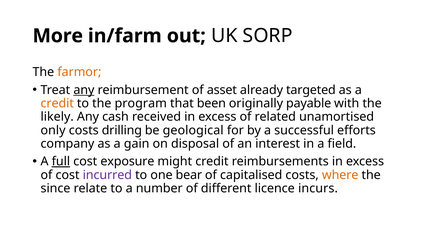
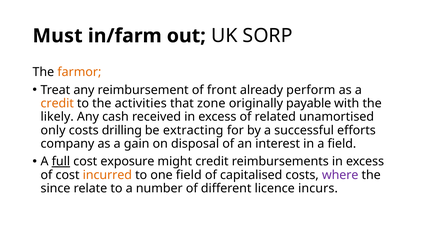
More: More -> Must (58, 36)
any underline: present -> none (84, 90)
asset: asset -> front (222, 90)
targeted: targeted -> perform (311, 90)
program: program -> activities (141, 103)
been: been -> zone (211, 103)
geological: geological -> extracting (193, 130)
incurred colour: purple -> orange (107, 175)
one bear: bear -> field (189, 175)
where colour: orange -> purple (340, 175)
